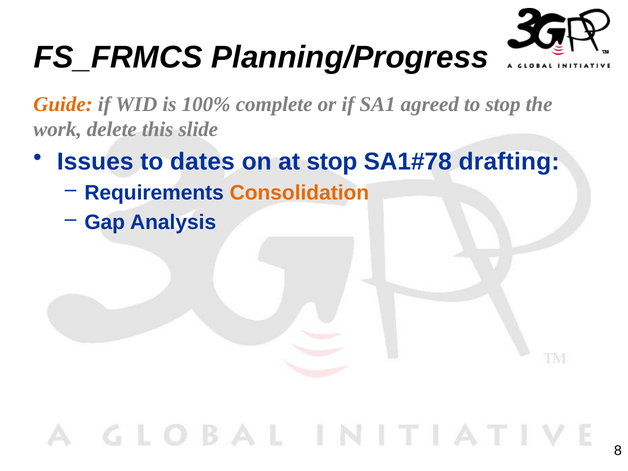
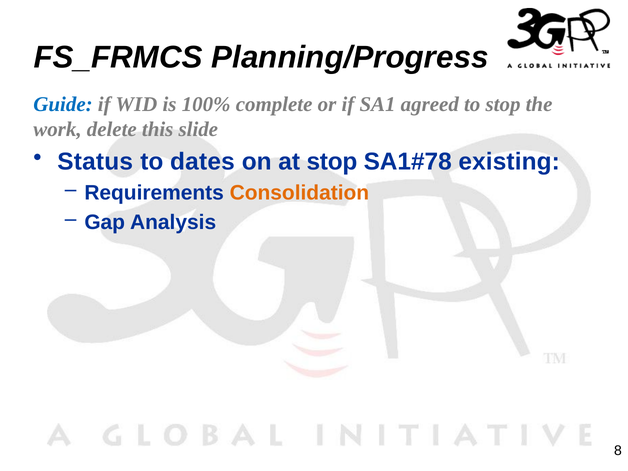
Guide colour: orange -> blue (63, 104)
Issues: Issues -> Status (95, 162)
drafting: drafting -> existing (509, 162)
